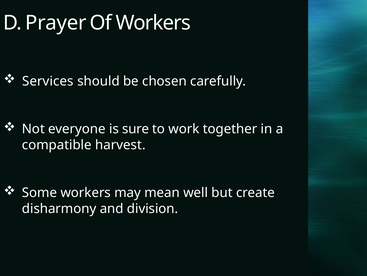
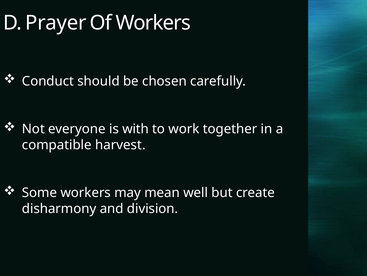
Services: Services -> Conduct (48, 81)
sure: sure -> with (136, 129)
